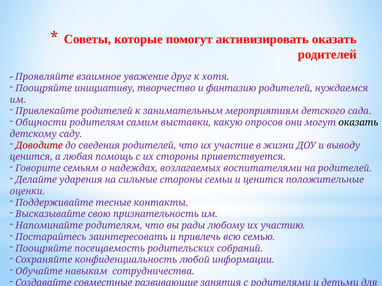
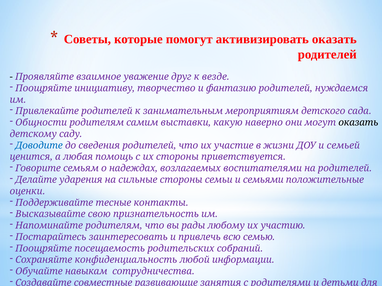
хотя: хотя -> везде (216, 77)
опросов: опросов -> наверно (264, 123)
Доводите colour: red -> blue (39, 146)
выводу: выводу -> семьей (343, 146)
и ценится: ценится -> семьями (263, 180)
